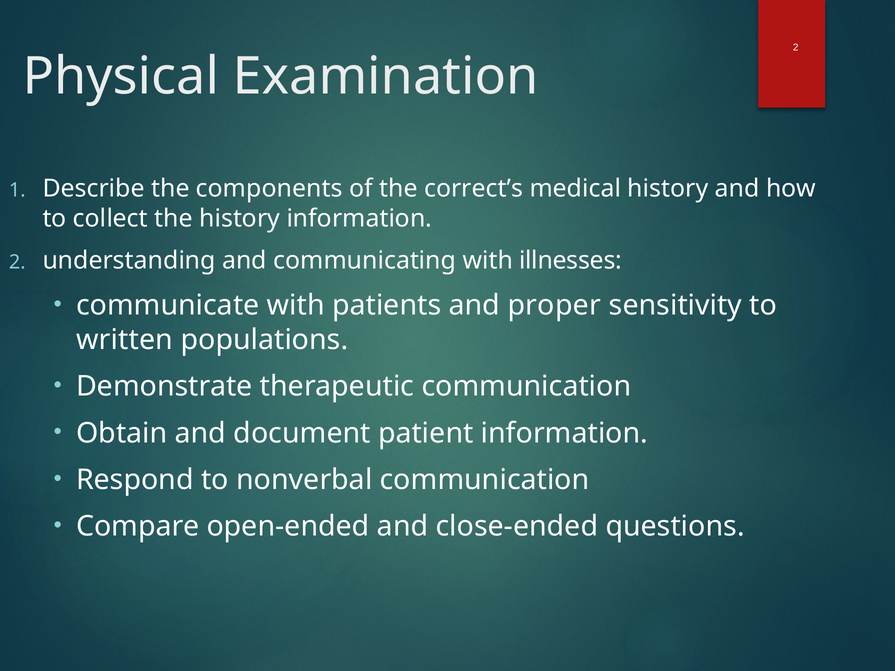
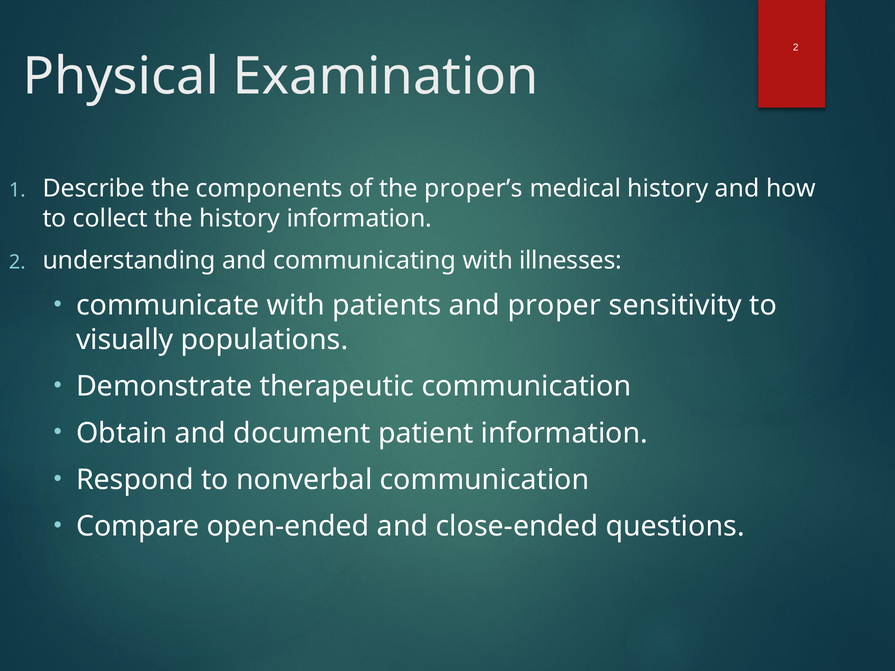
correct’s: correct’s -> proper’s (474, 189)
written: written -> visually (125, 340)
